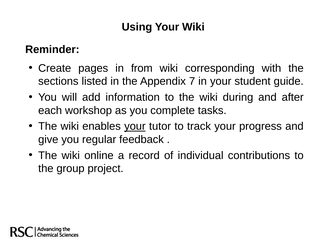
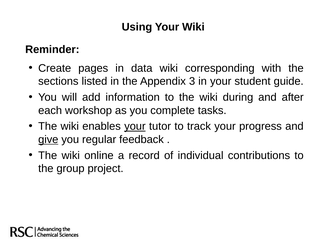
from: from -> data (142, 68)
7: 7 -> 3 (192, 81)
give underline: none -> present (48, 139)
